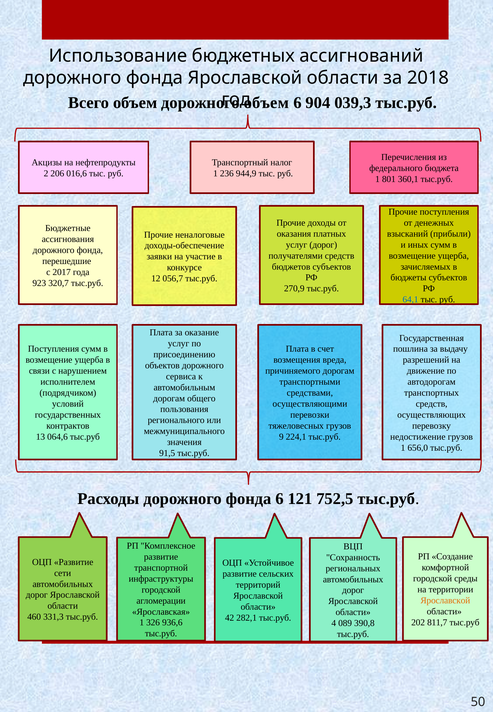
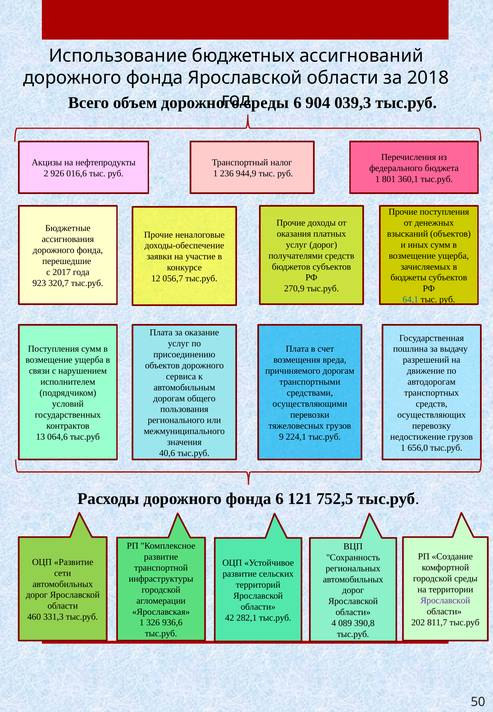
объем: объем -> среды (266, 103)
206: 206 -> 926 (57, 174)
взысканий прибыли: прибыли -> объектов (450, 234)
91,5: 91,5 -> 40,6 (167, 453)
Ярославской colour: orange -> purple (445, 601)
